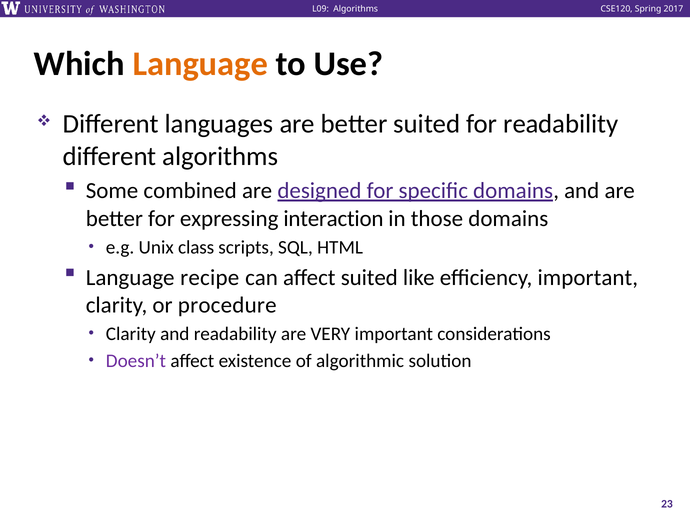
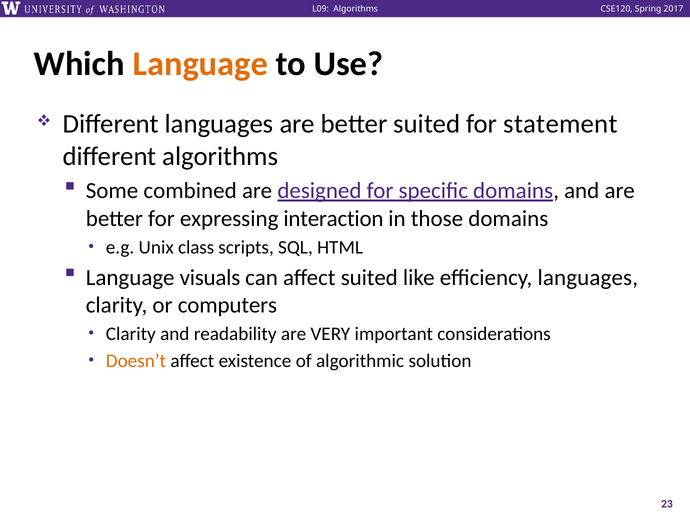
for readability: readability -> statement (561, 124)
recipe: recipe -> visuals (210, 278)
efficiency important: important -> languages (588, 278)
procedure: procedure -> computers (227, 305)
Doesn’t colour: purple -> orange (136, 361)
